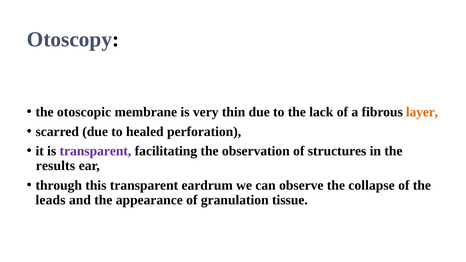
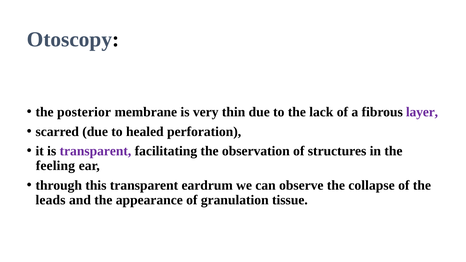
otoscopic: otoscopic -> posterior (84, 112)
layer colour: orange -> purple (422, 112)
results: results -> feeling (55, 166)
